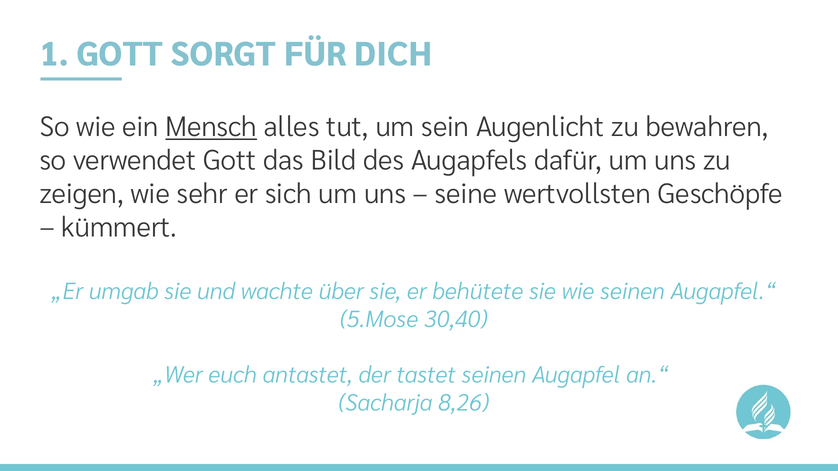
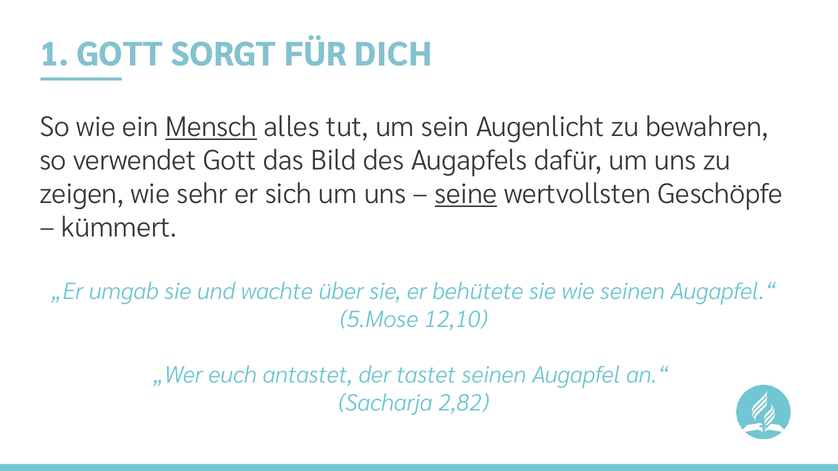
seine underline: none -> present (466, 194)
30,40: 30,40 -> 12,10 (456, 320)
8,26: 8,26 -> 2,82 (464, 403)
